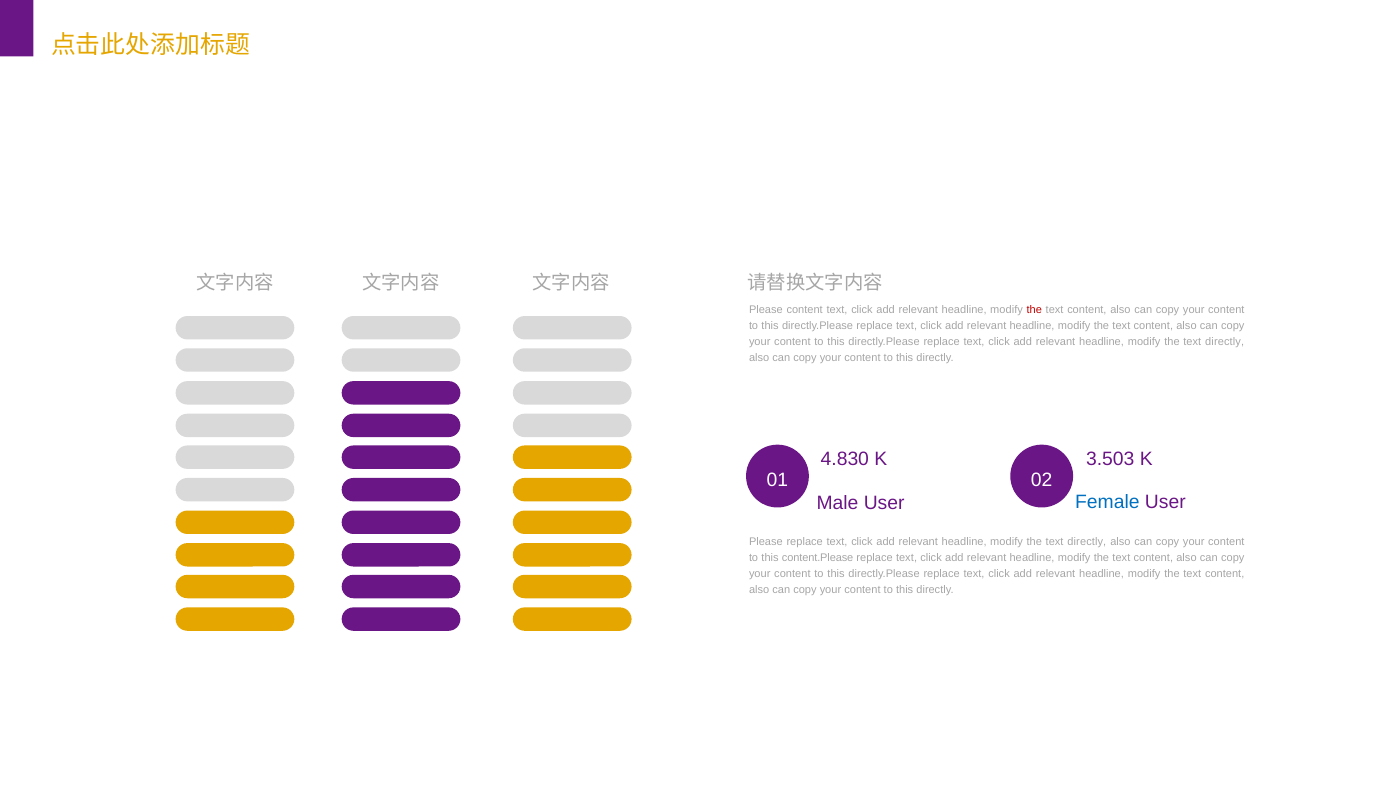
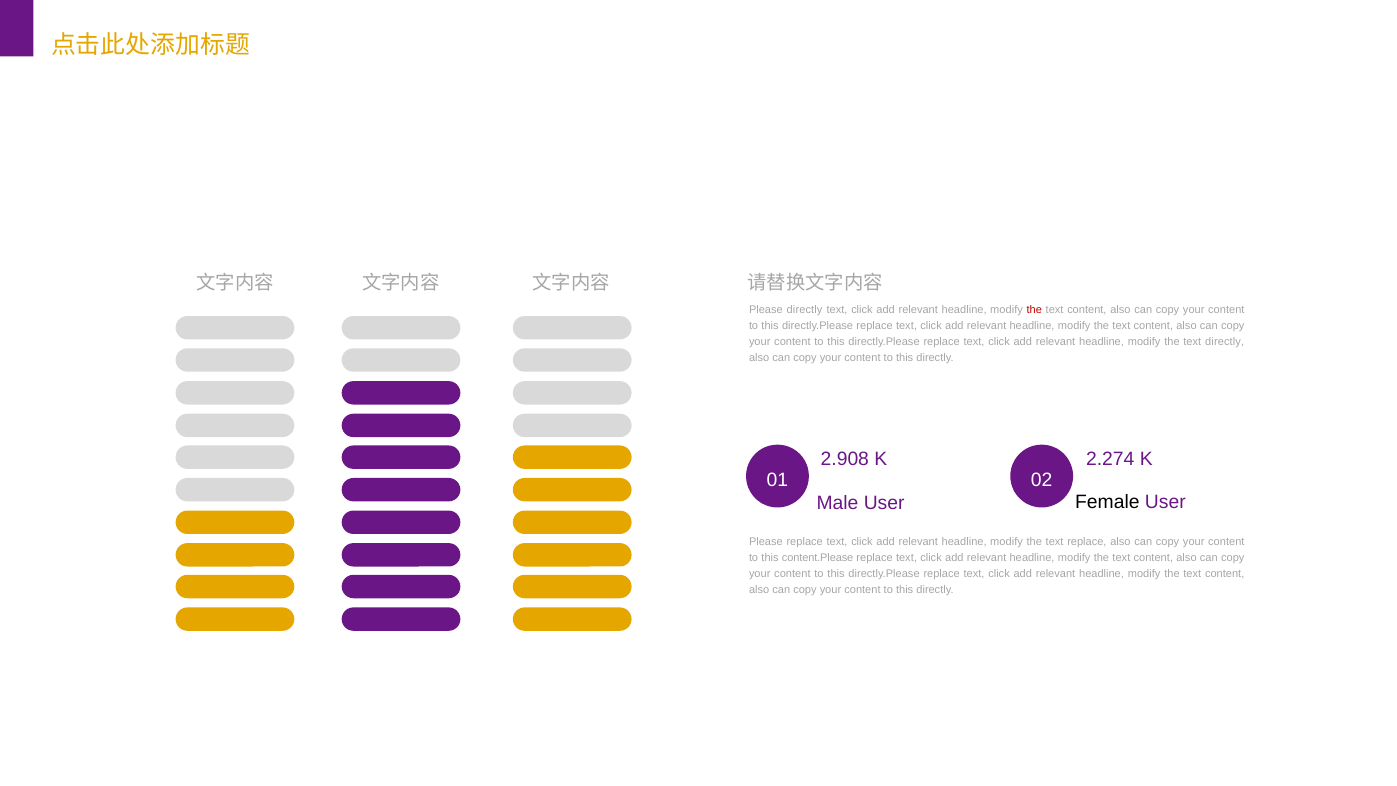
Please content: content -> directly (805, 310)
4.830: 4.830 -> 2.908 (845, 459)
3.503: 3.503 -> 2.274 (1110, 459)
Female colour: blue -> black (1107, 502)
directly: directly -> replace (1087, 542)
